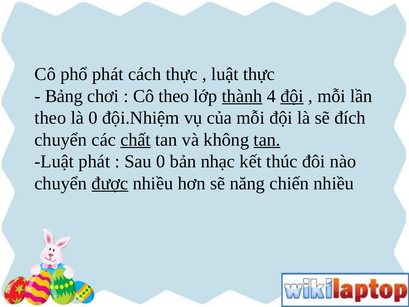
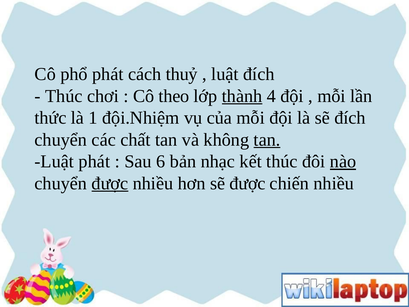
cách thực: thực -> thuỷ (182, 74)
luật thực: thực -> đích (259, 74)
Bảng: Bảng -> Thúc (64, 96)
đội underline: present -> none (292, 96)
theo: theo -> thức (51, 118)
là 0: 0 -> 1 (93, 118)
chất underline: present -> none (136, 140)
Sau 0: 0 -> 6 (161, 161)
nào underline: none -> present (343, 161)
sẽ năng: năng -> được (248, 183)
